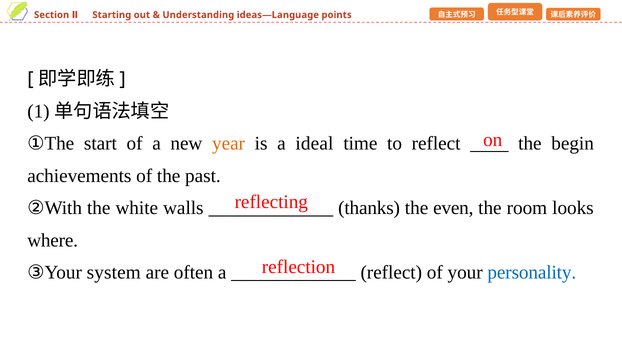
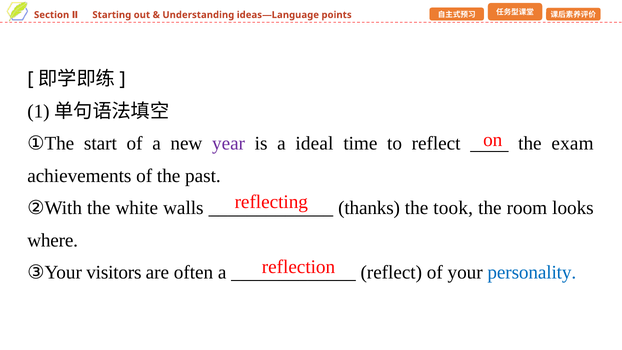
year colour: orange -> purple (229, 143)
begin: begin -> exam (572, 143)
even: even -> took (453, 208)
system: system -> visitors (114, 273)
